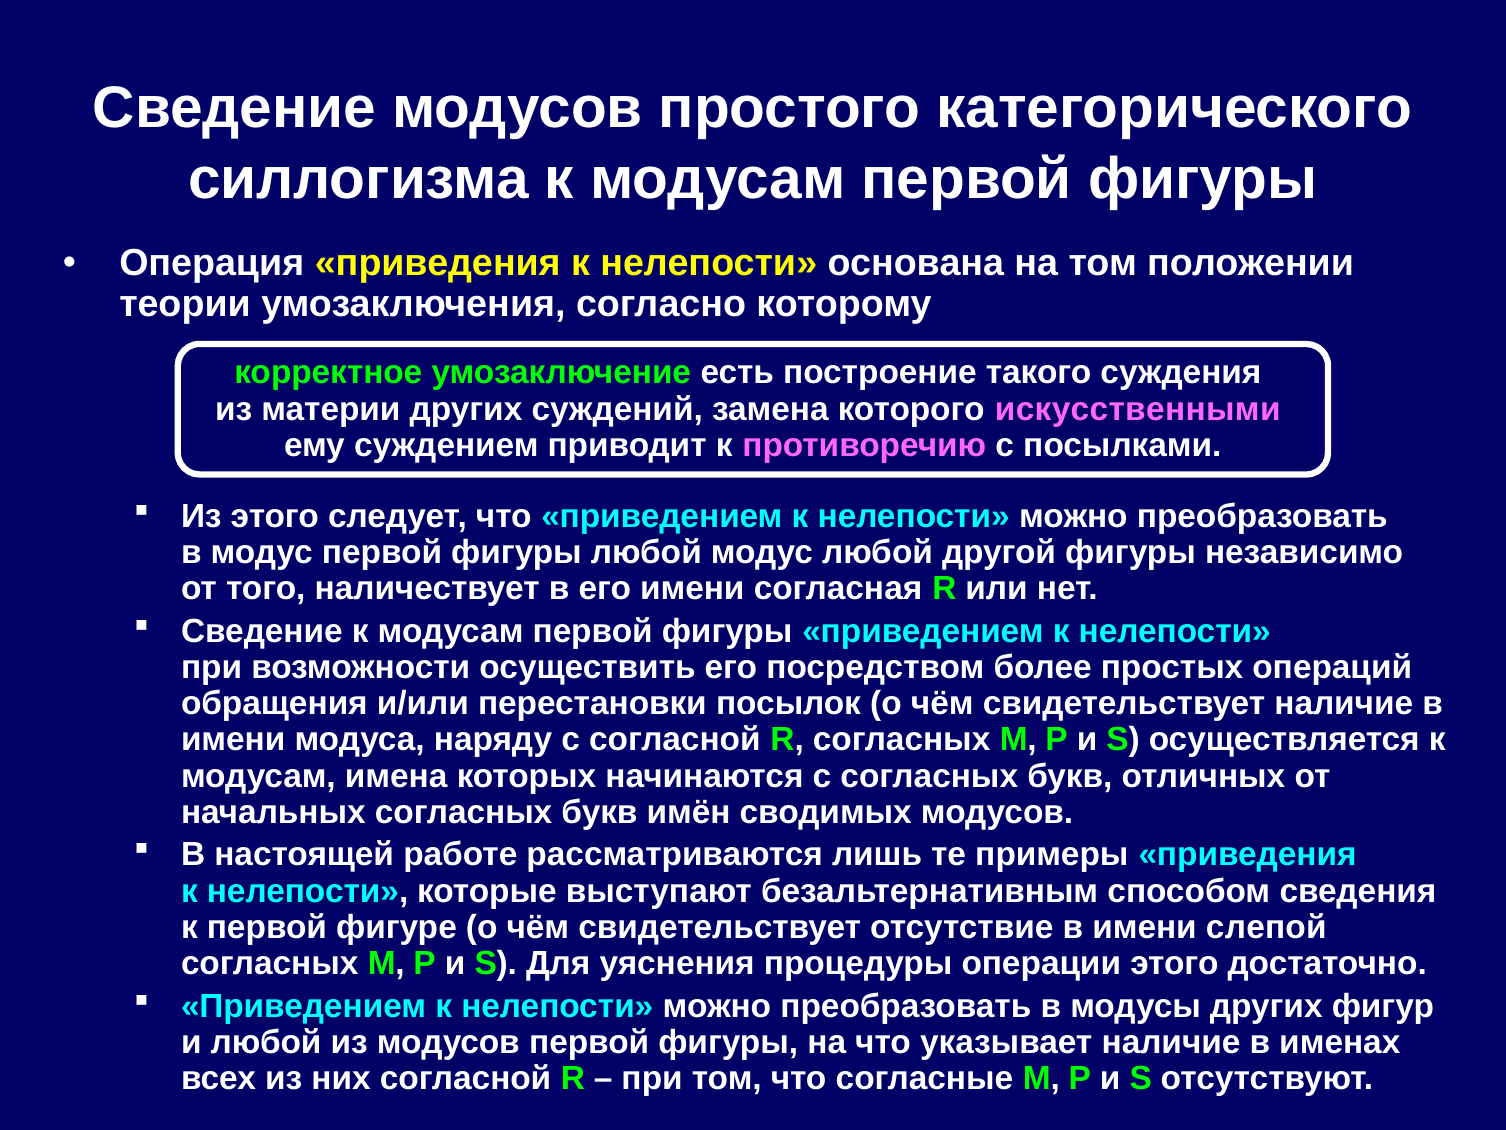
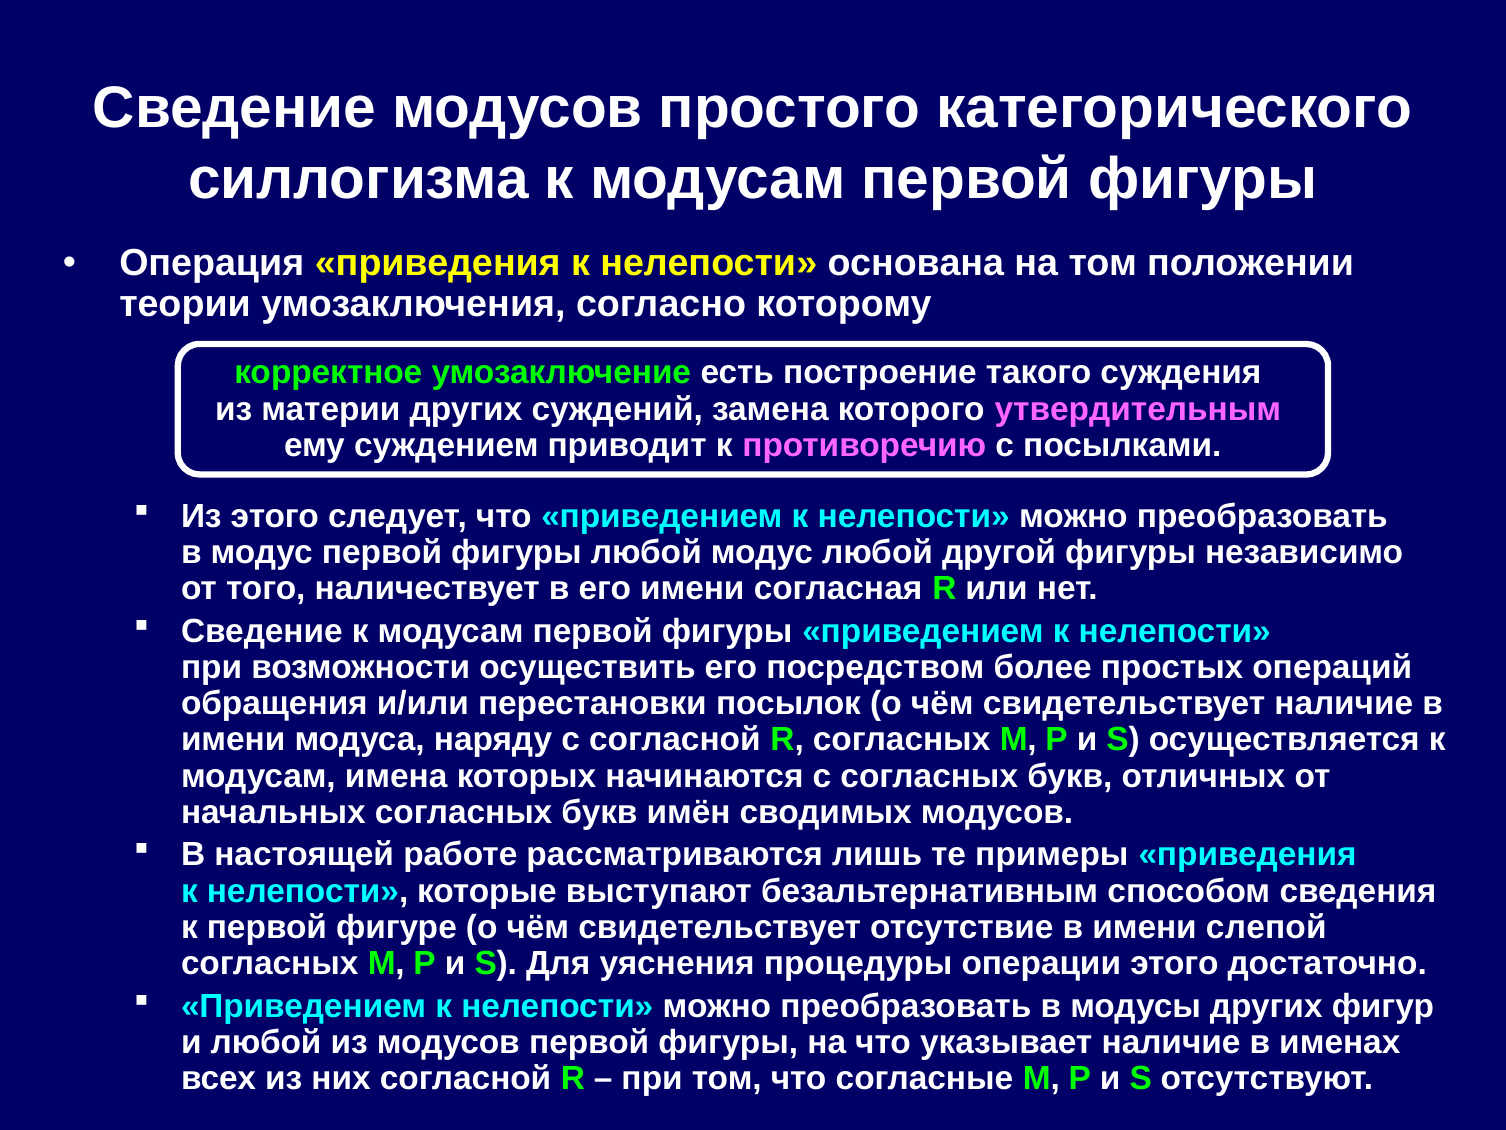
искусственными: искусственными -> утвердительным (1138, 409)
